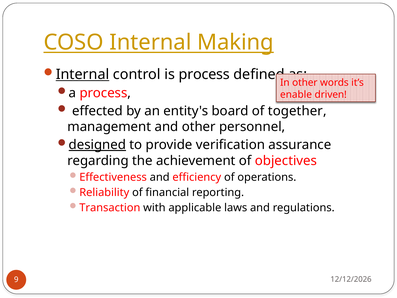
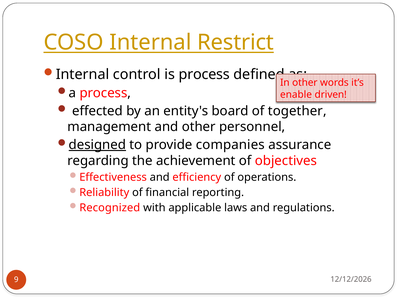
Making: Making -> Restrict (236, 42)
Internal underline: present -> none (83, 74)
verification: verification -> companies (230, 145)
Transaction: Transaction -> Recognized (110, 208)
